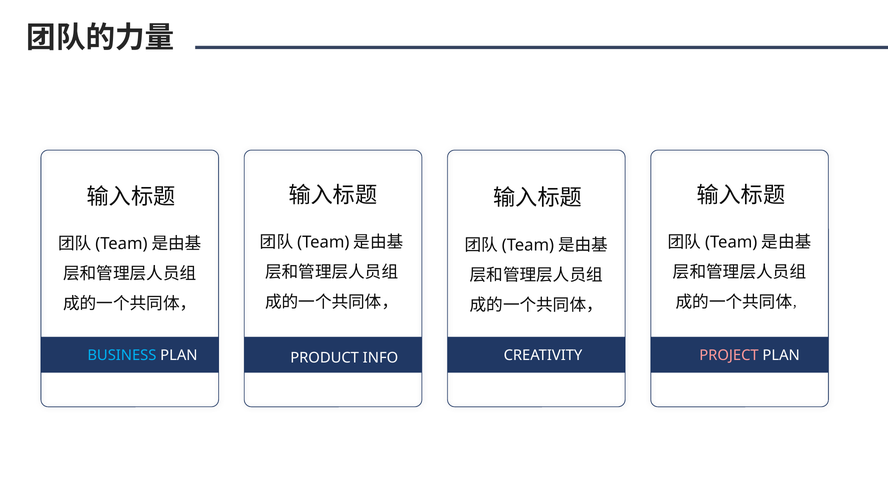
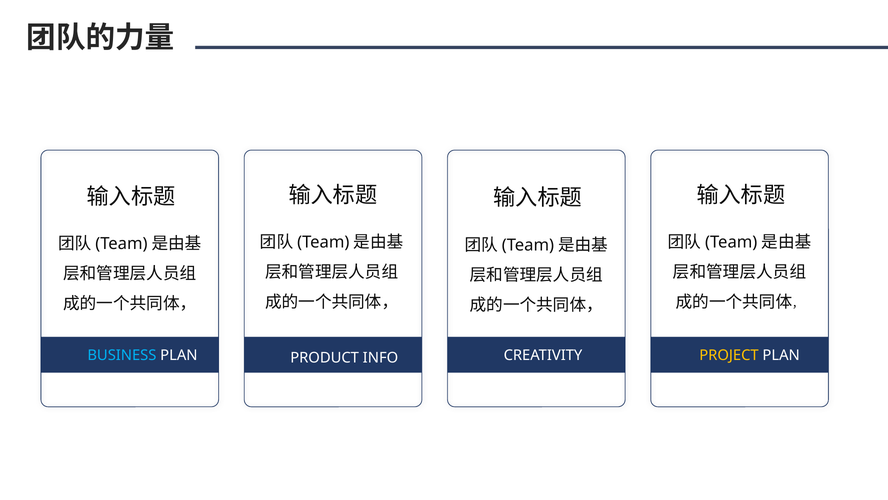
PROJECT colour: pink -> yellow (729, 355)
